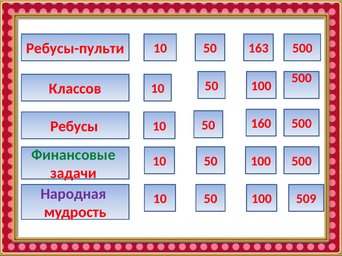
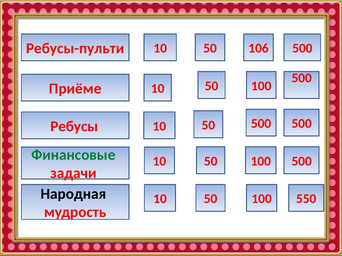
163: 163 -> 106 (259, 48)
Классов: Классов -> Приёме (75, 89)
50 160: 160 -> 500 (261, 124)
Народная colour: purple -> black (73, 194)
509: 509 -> 550 (306, 199)
